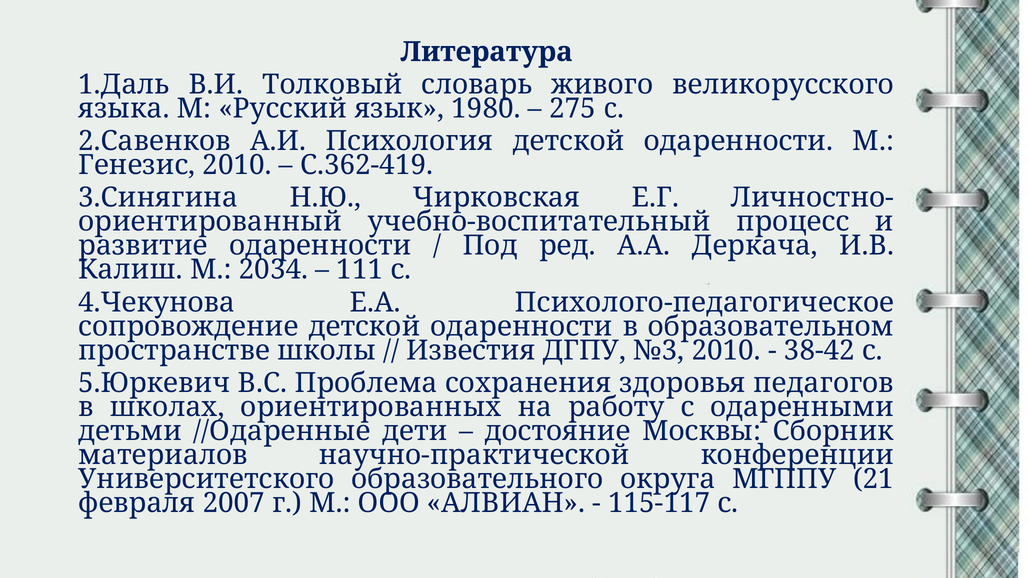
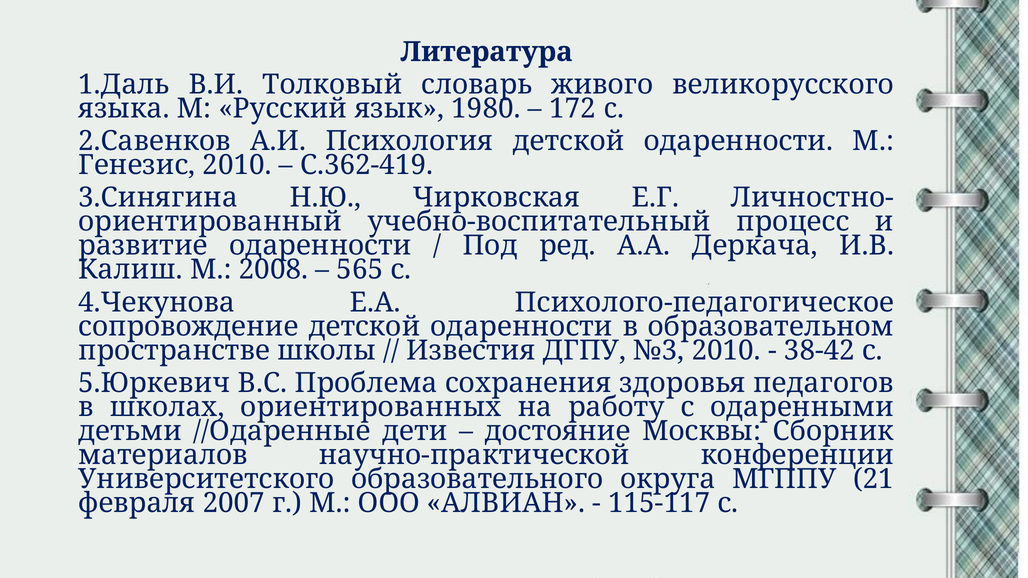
275: 275 -> 172 (572, 108)
2034: 2034 -> 2008 (274, 270)
111: 111 -> 565 (360, 270)
